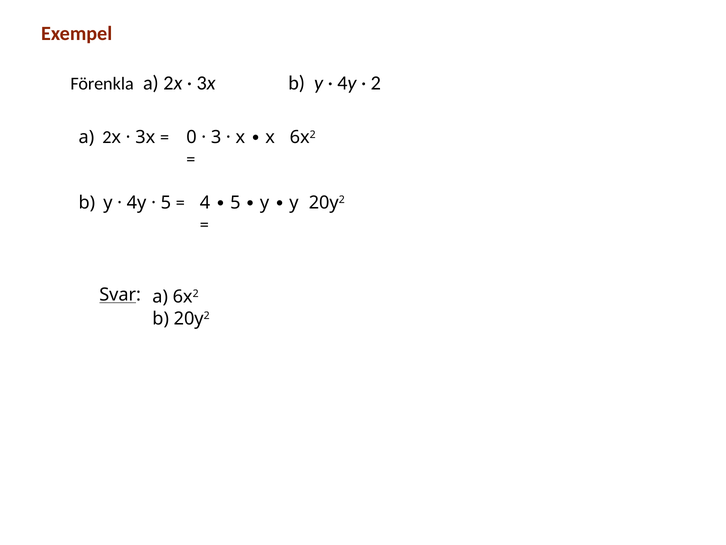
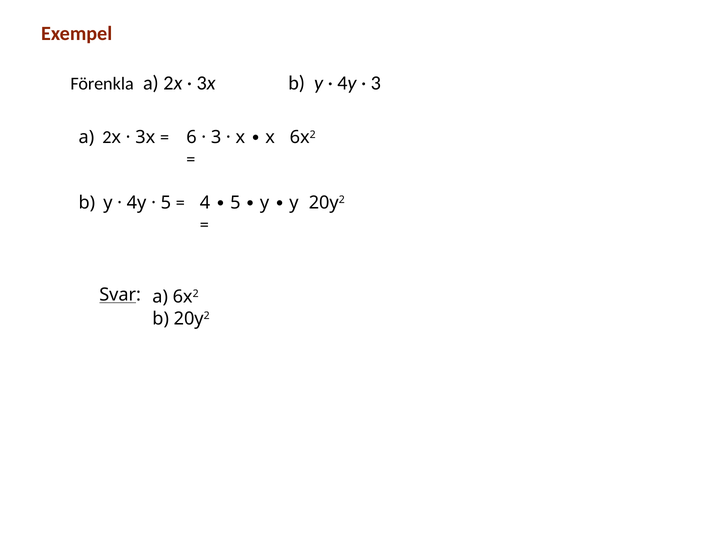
2: 2 -> 3 (376, 83)
0: 0 -> 6 (191, 137)
